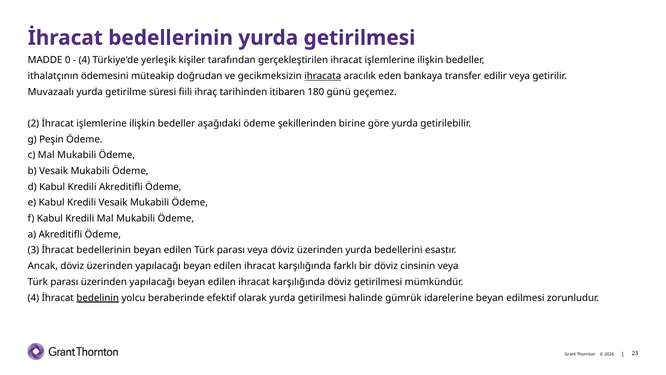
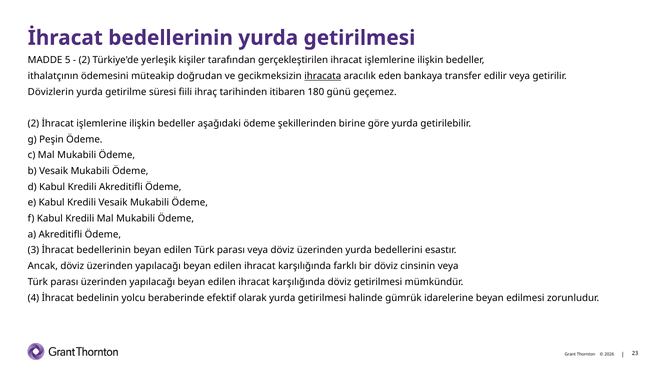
0: 0 -> 5 (68, 60)
4: 4 -> 2 (84, 60)
Muvazaalı: Muvazaalı -> Dövizlerin (51, 92)
bedelinin underline: present -> none (98, 298)
